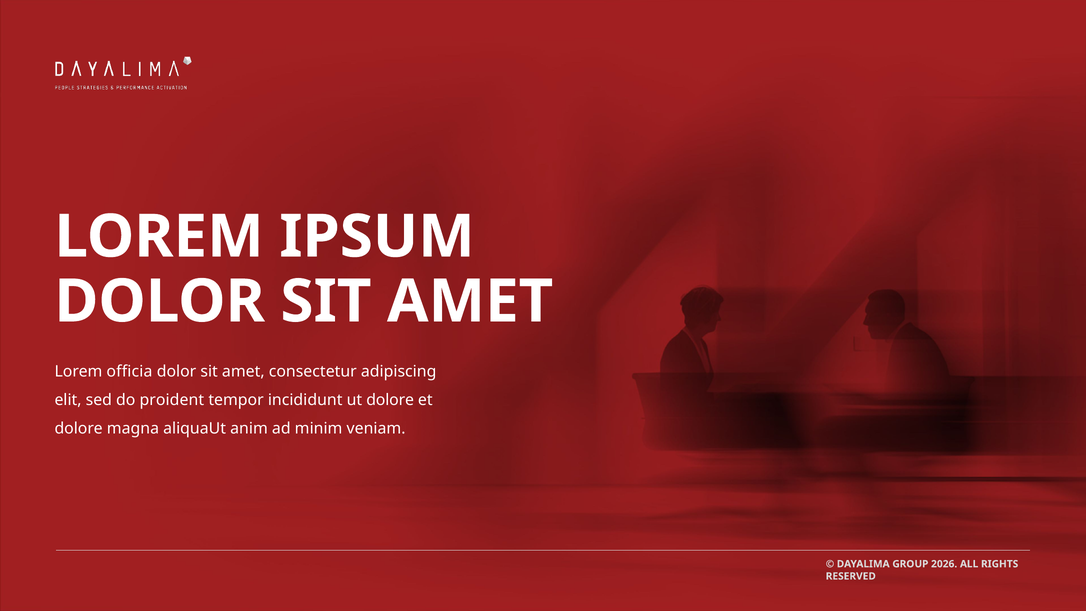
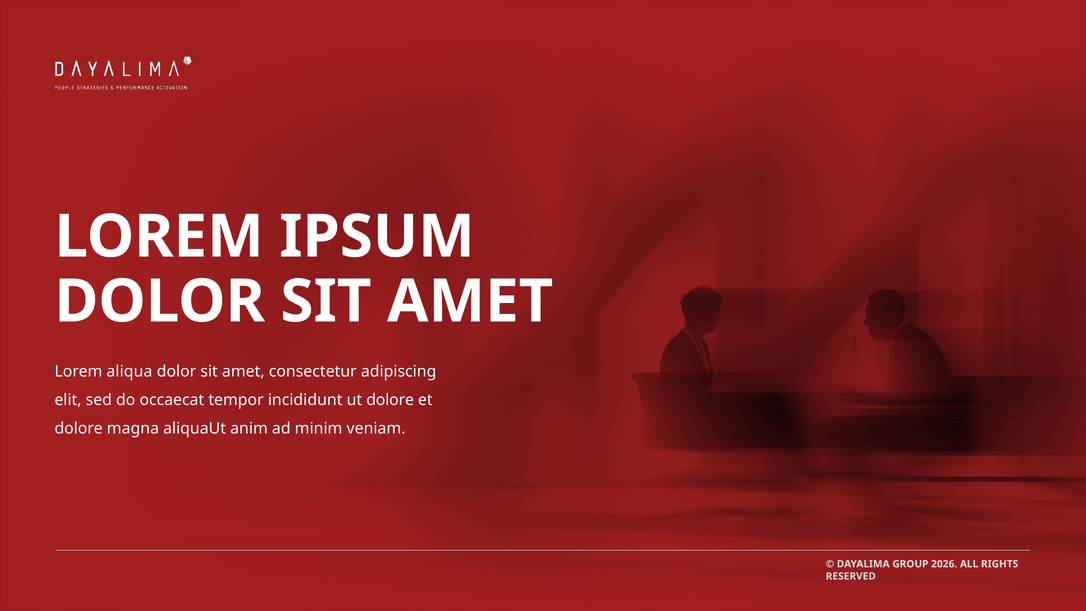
officia: officia -> aliqua (129, 371)
proident: proident -> occaecat (172, 400)
